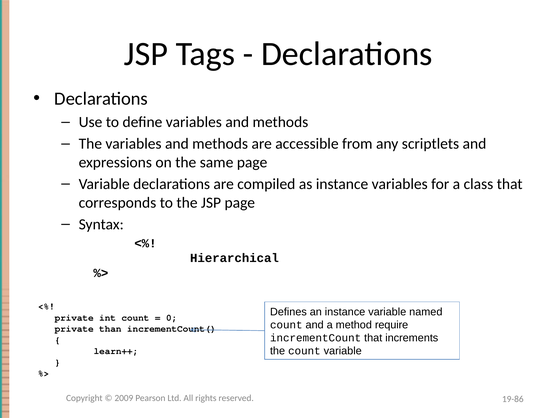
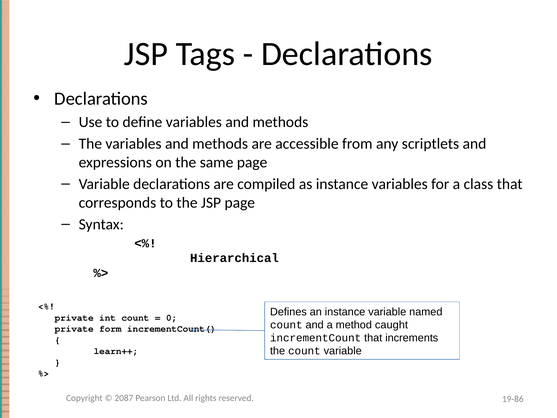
require: require -> caught (391, 325)
than: than -> form (110, 329)
2009: 2009 -> 2087 (124, 398)
